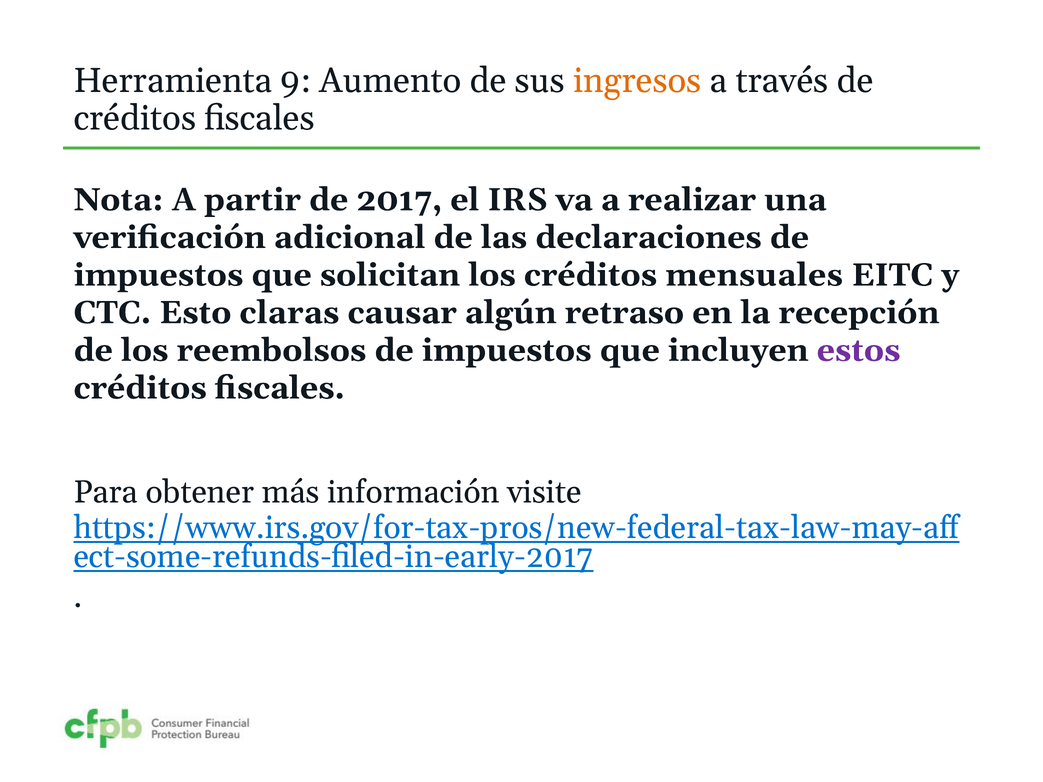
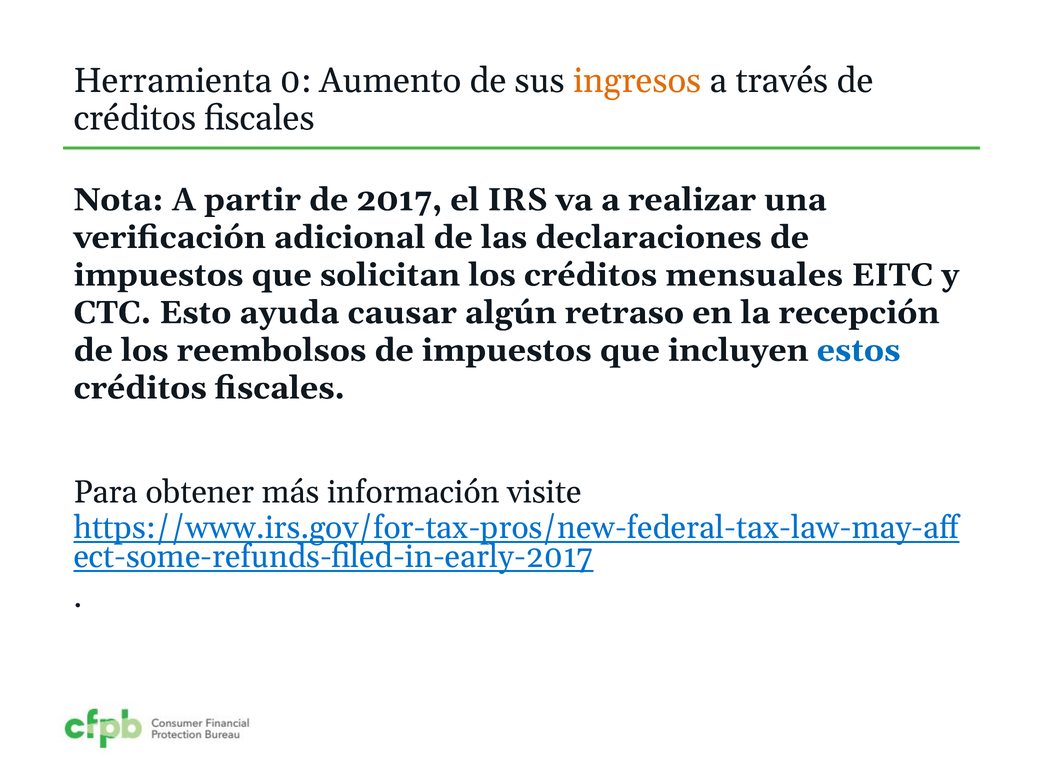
9: 9 -> 0 (296, 81)
claras: claras -> ayuda (289, 313)
estos colour: purple -> blue (859, 350)
